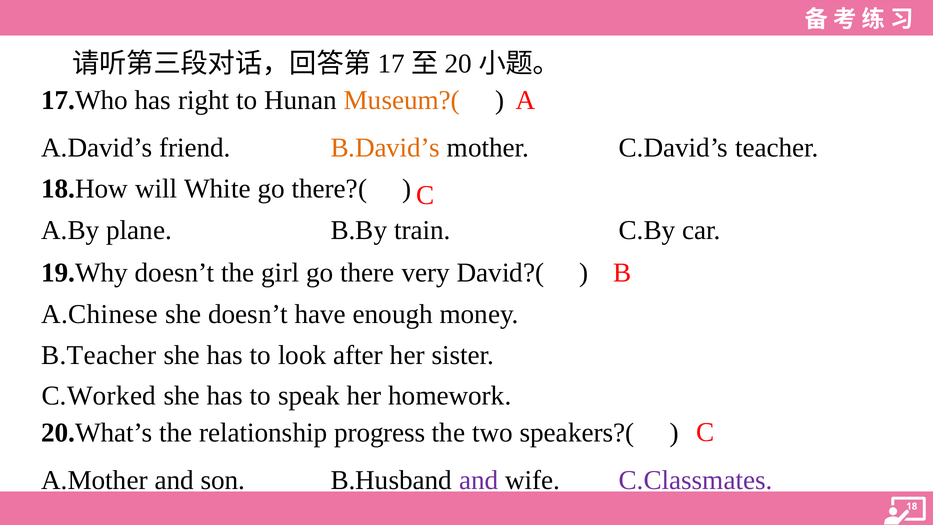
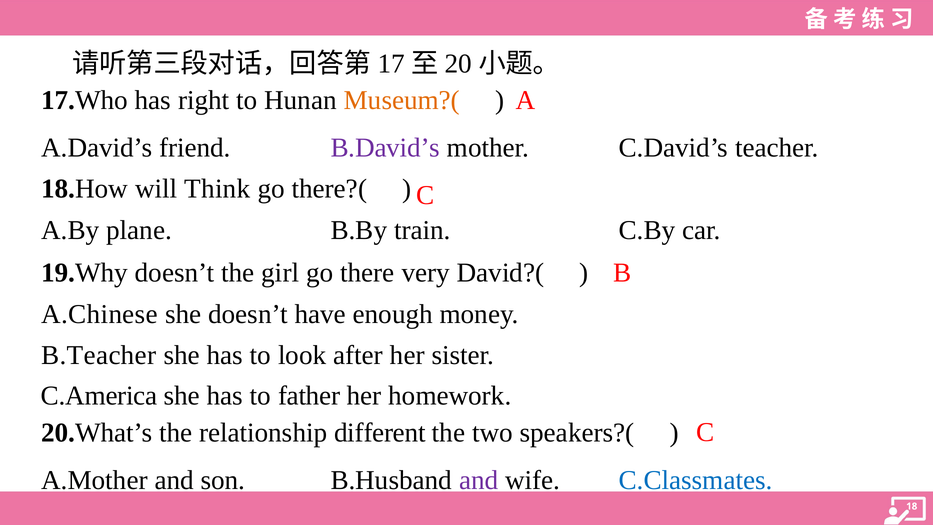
B.David’s colour: orange -> purple (385, 148)
White: White -> Think (217, 189)
C.Worked: C.Worked -> C.America (99, 396)
speak: speak -> father (309, 396)
progress: progress -> different (380, 432)
C.Classmates colour: purple -> blue (696, 480)
